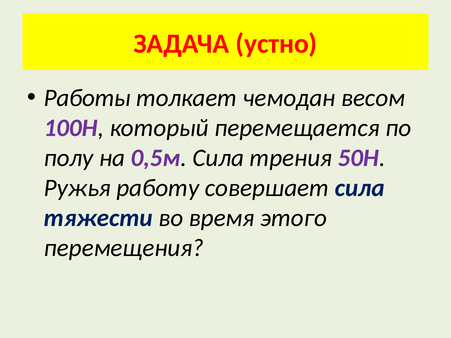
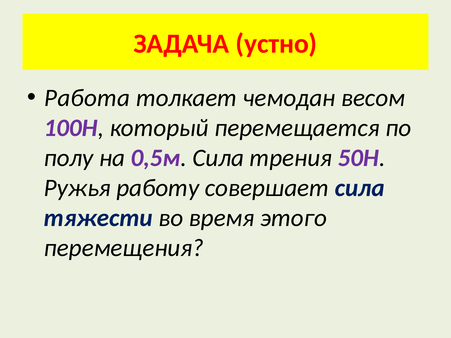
Работы: Работы -> Работа (87, 98)
